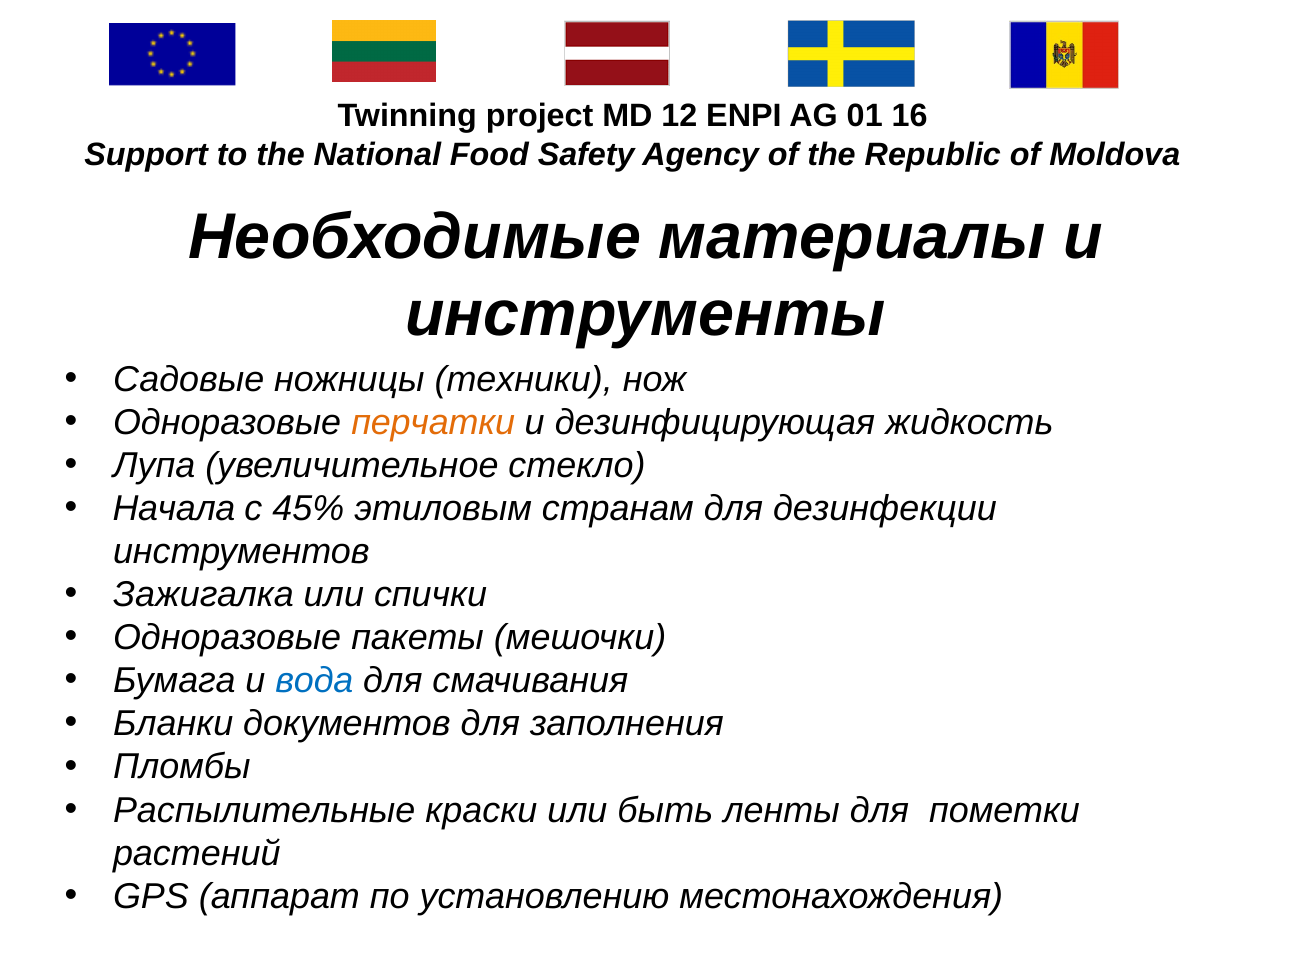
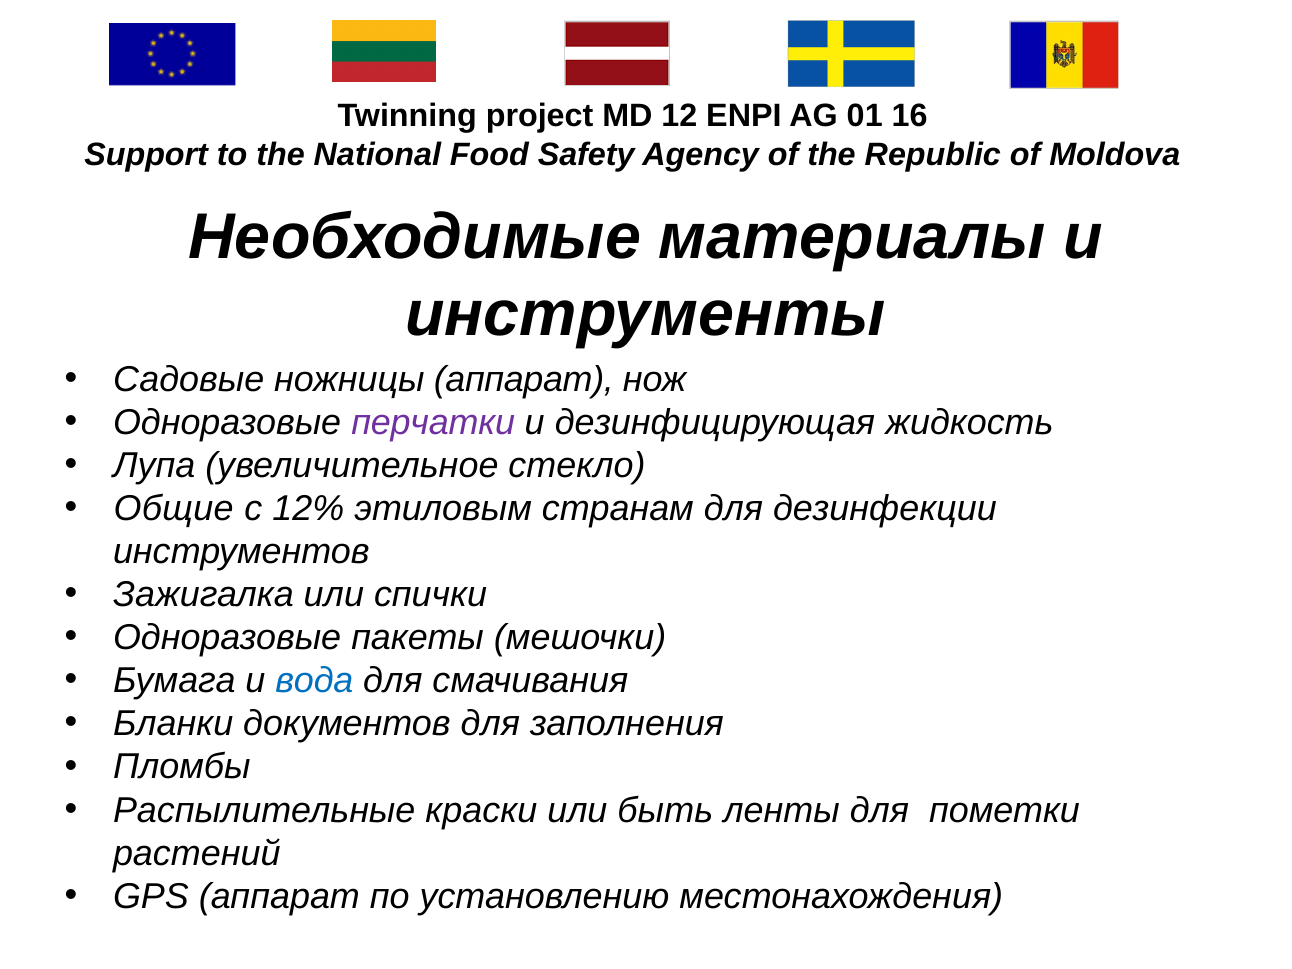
ножницы техники: техники -> аппарат (524, 379)
перчатки colour: orange -> purple (433, 422)
Начала: Начала -> Общие (174, 509)
45%: 45% -> 12% (308, 509)
